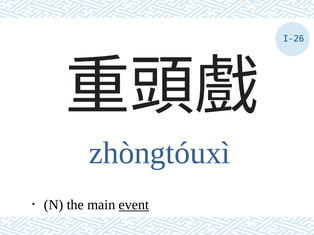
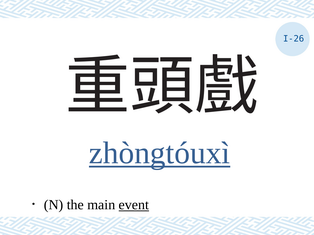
zhòngtóuxì underline: none -> present (160, 153)
